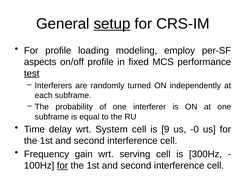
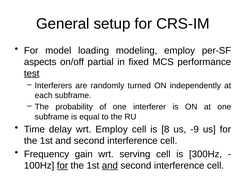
setup underline: present -> none (112, 24)
For profile: profile -> model (58, 51)
on/off profile: profile -> partial (101, 62)
wrt System: System -> Employ (112, 130)
9: 9 -> 8 (165, 130)
-0: -0 -> -9 (195, 130)
and underline: none -> present (110, 166)
